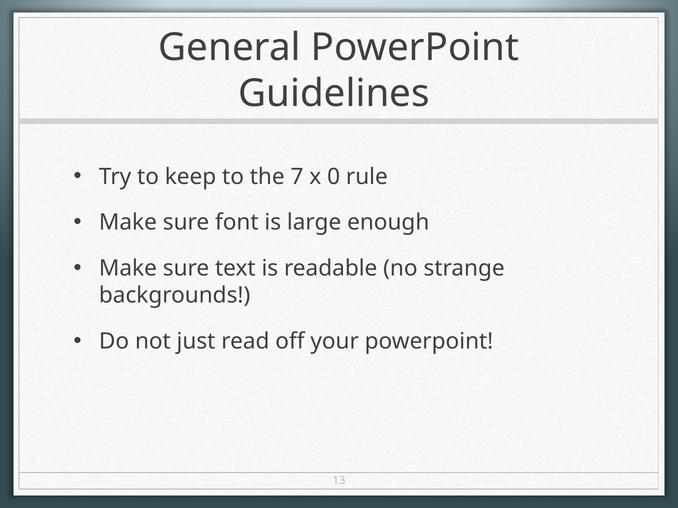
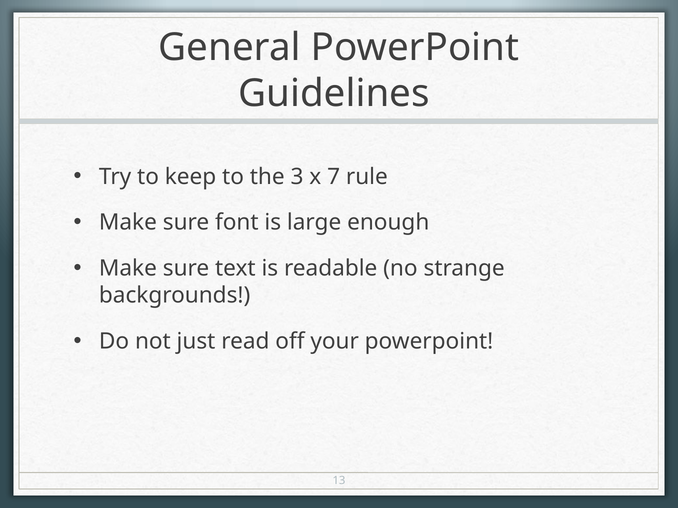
7: 7 -> 3 (297, 177)
0: 0 -> 7 (334, 177)
